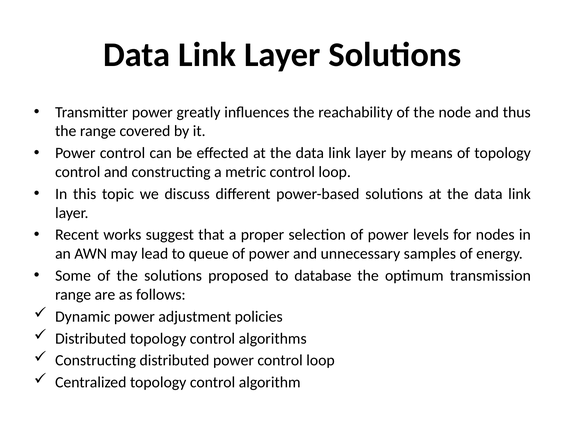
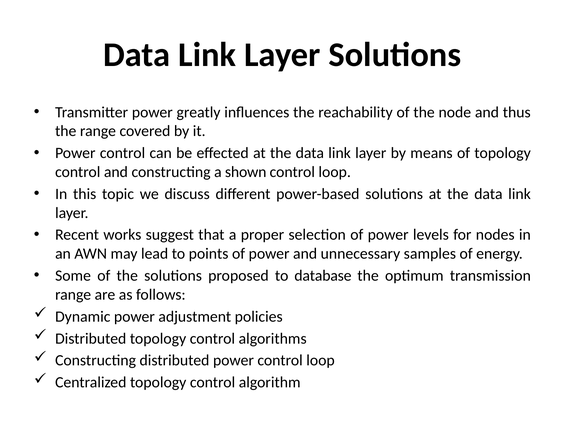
metric: metric -> shown (246, 172)
queue: queue -> points (209, 254)
